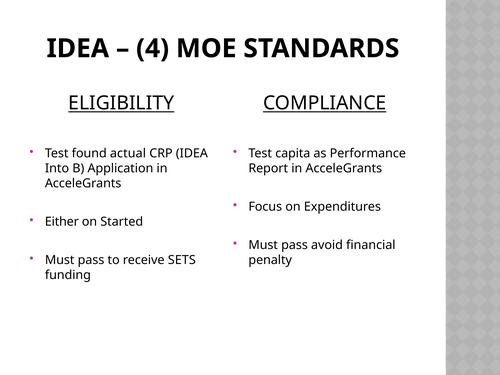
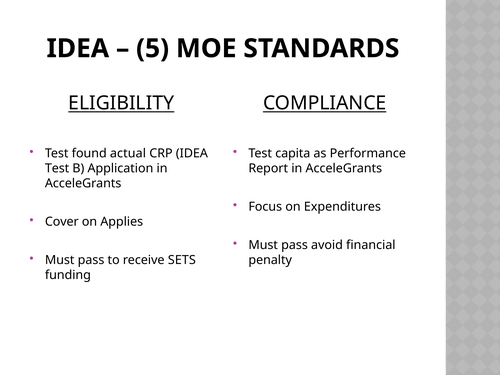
4: 4 -> 5 (153, 48)
Into: Into -> Test (57, 168)
Either: Either -> Cover (62, 222)
Started: Started -> Applies (122, 222)
